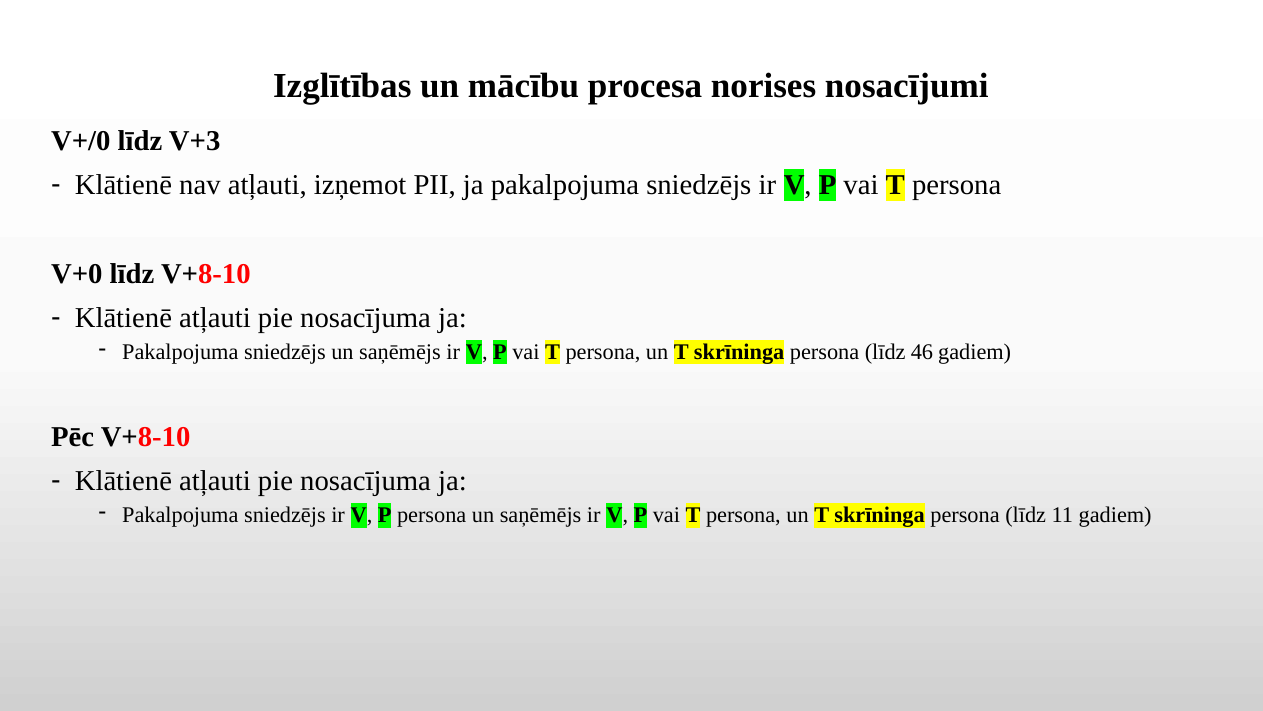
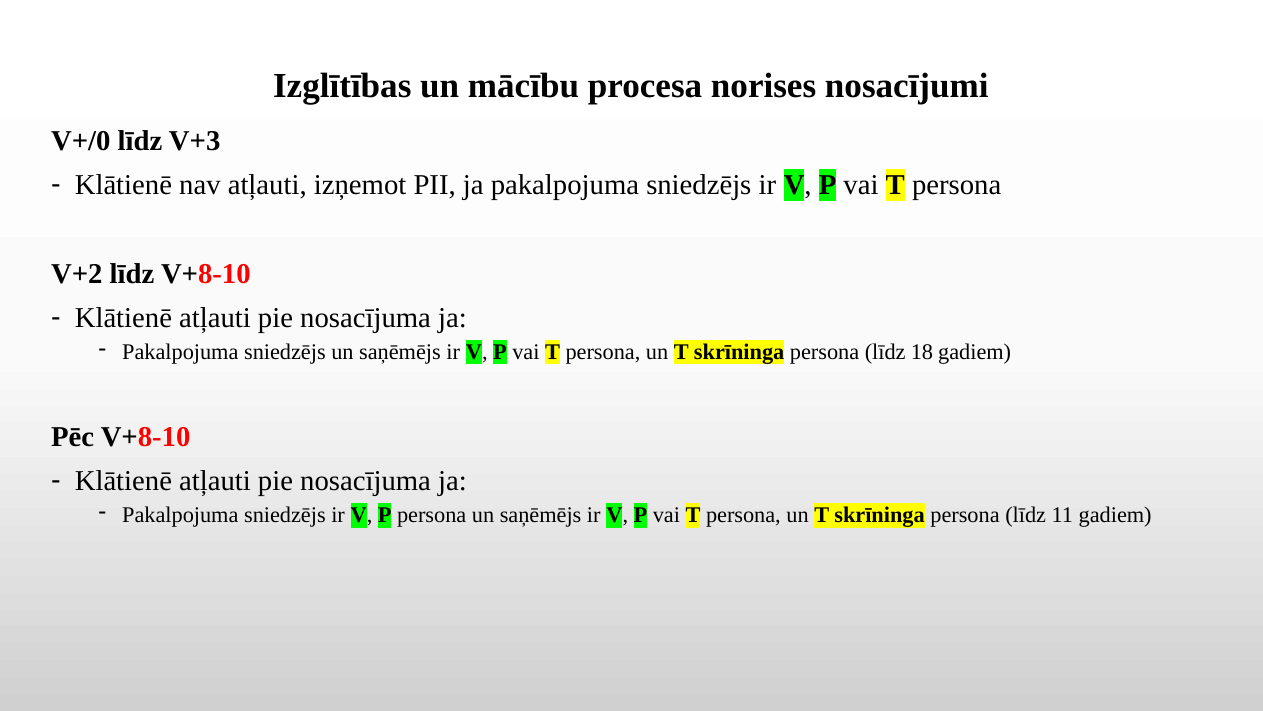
V+0: V+0 -> V+2 (77, 274)
46: 46 -> 18 (922, 352)
